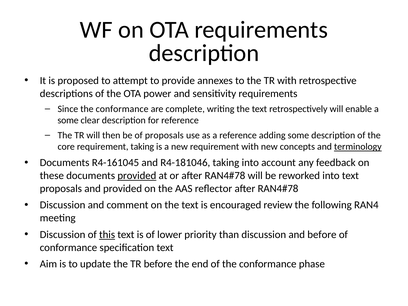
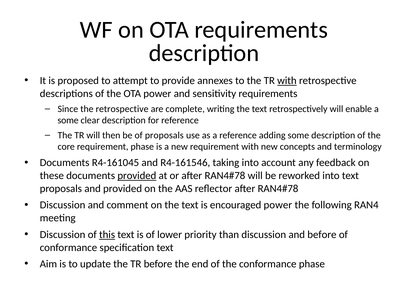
with underline: none -> present (287, 81)
Since the conformance: conformance -> retrospective (122, 109)
requirement taking: taking -> phase (142, 147)
terminology underline: present -> none (358, 147)
R4-181046: R4-181046 -> R4-161546 (185, 163)
encouraged review: review -> power (278, 205)
